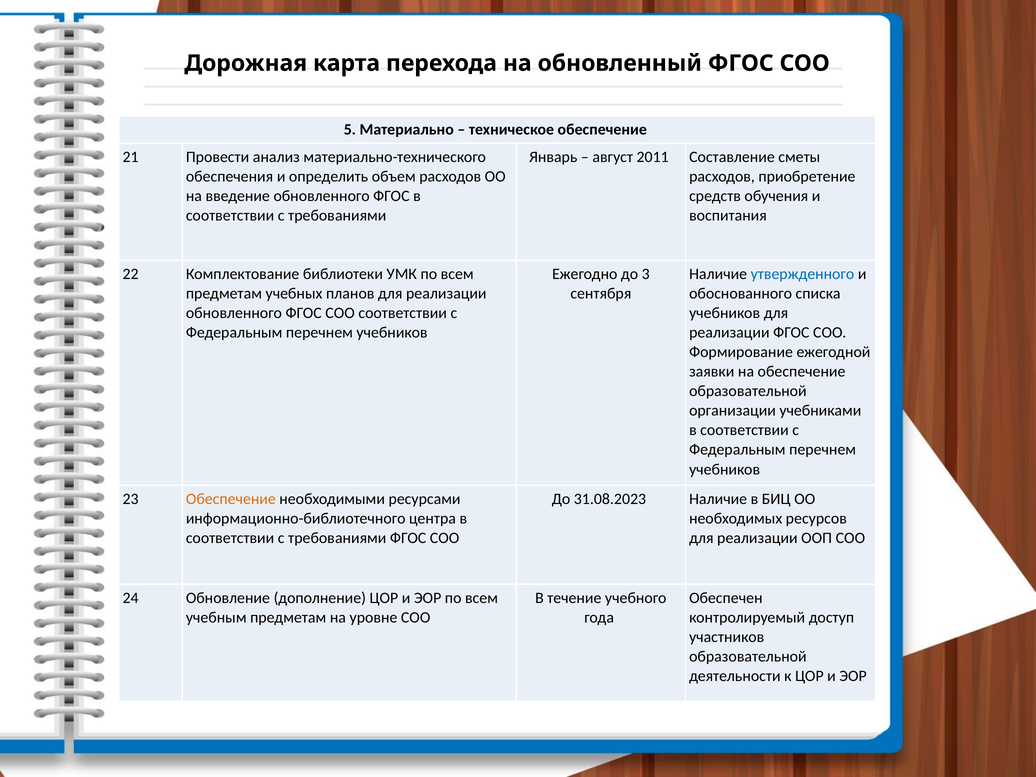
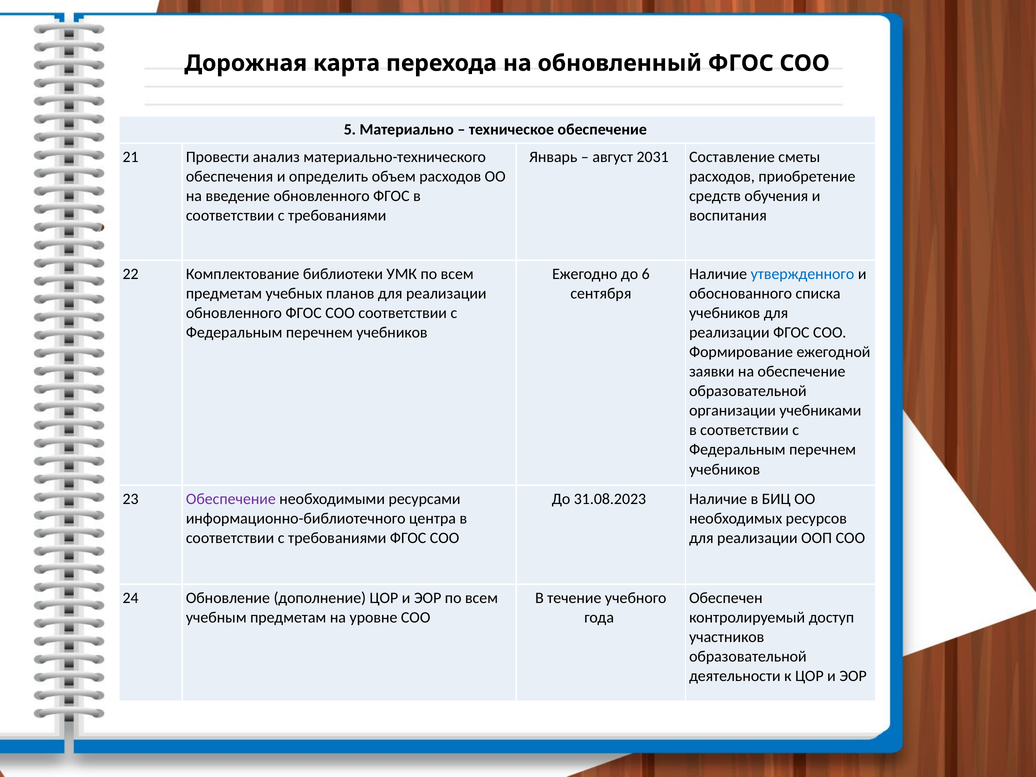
2011: 2011 -> 2031 (653, 157)
3: 3 -> 6 (646, 274)
Обеспечение colour: orange -> purple (231, 499)
